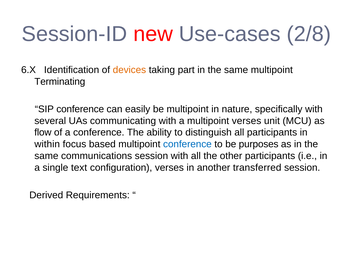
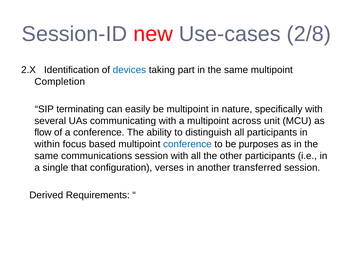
6.X: 6.X -> 2.X (29, 70)
devices colour: orange -> blue (129, 70)
Terminating: Terminating -> Completion (60, 82)
SIP conference: conference -> terminating (80, 109)
multipoint verses: verses -> across (247, 121)
text: text -> that (79, 168)
